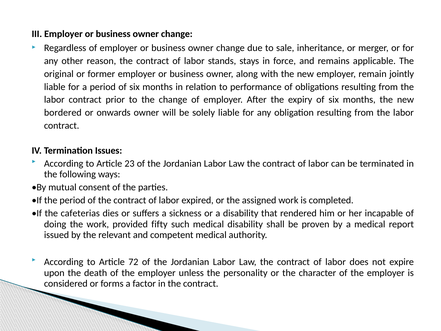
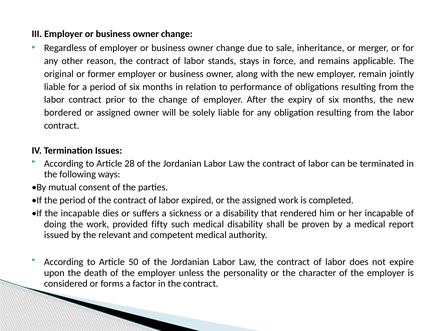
or onwards: onwards -> assigned (114, 113)
23: 23 -> 28 (130, 163)
the cafeterias: cafeterias -> incapable (80, 213)
72: 72 -> 50 (133, 262)
